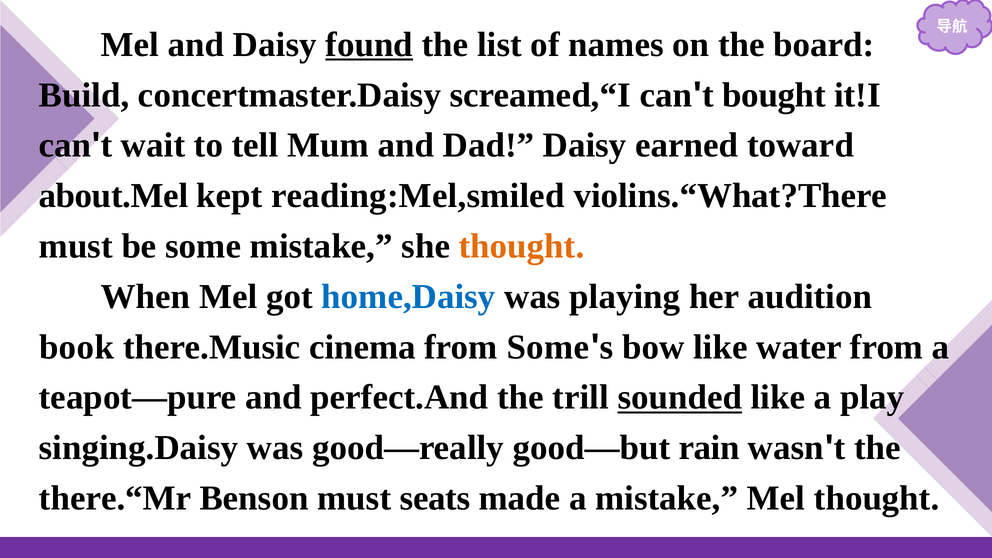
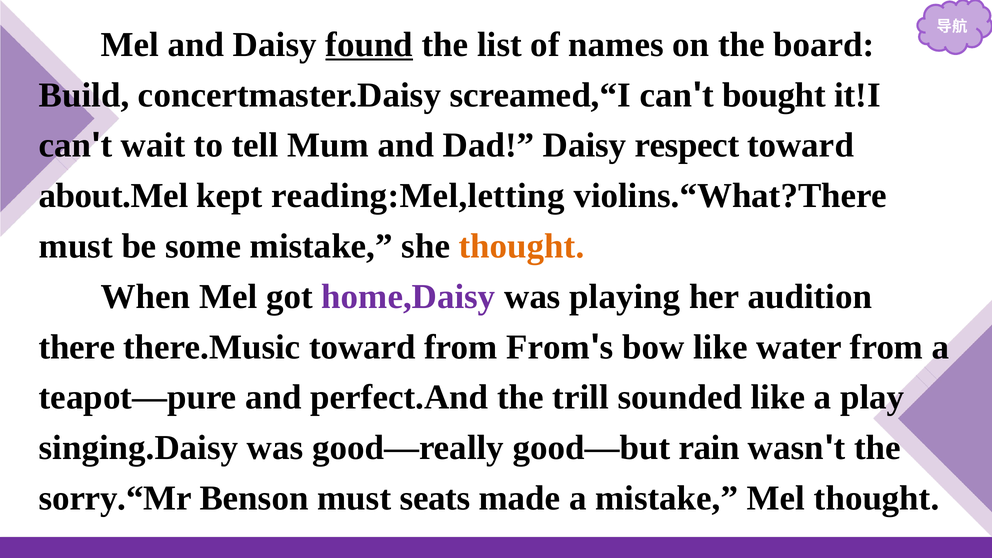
earned: earned -> respect (687, 145)
reading:Mel,smiled: reading:Mel,smiled -> reading:Mel,letting (418, 196)
home,Daisy colour: blue -> purple (408, 297)
book: book -> there (77, 347)
there.Music cinema: cinema -> toward (362, 347)
from Some: Some -> From (548, 347)
sounded underline: present -> none (680, 397)
there.“Mr: there.“Mr -> sorry.“Mr (115, 498)
